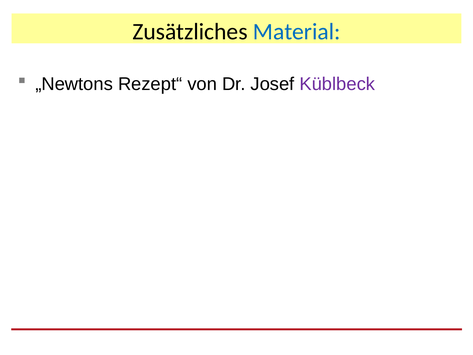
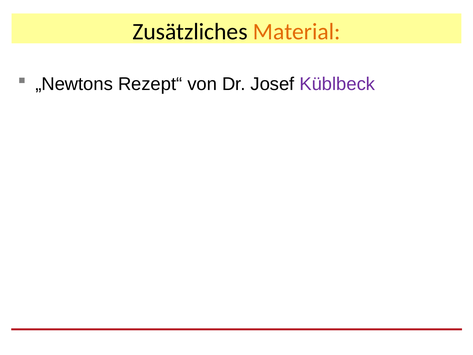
Material colour: blue -> orange (297, 32)
